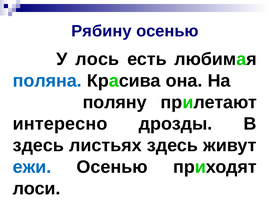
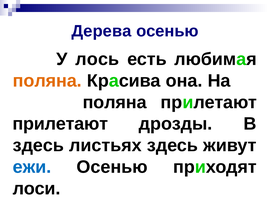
Рябину: Рябину -> Дерева (101, 31)
поляна colour: blue -> orange (47, 81)
поляну: поляну -> поляна (115, 102)
интересно: интересно -> прилетают (60, 124)
